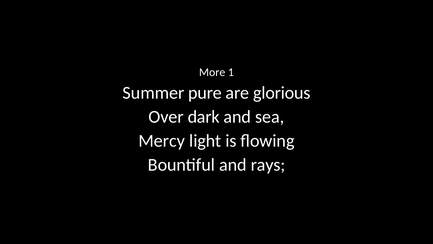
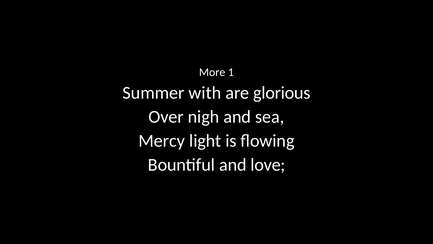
pure: pure -> with (205, 93)
dark: dark -> nigh (204, 117)
rays: rays -> love (268, 165)
